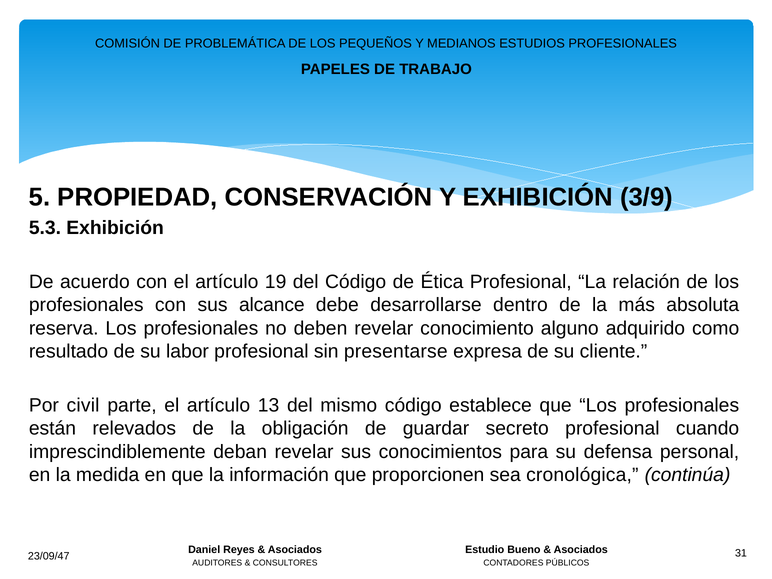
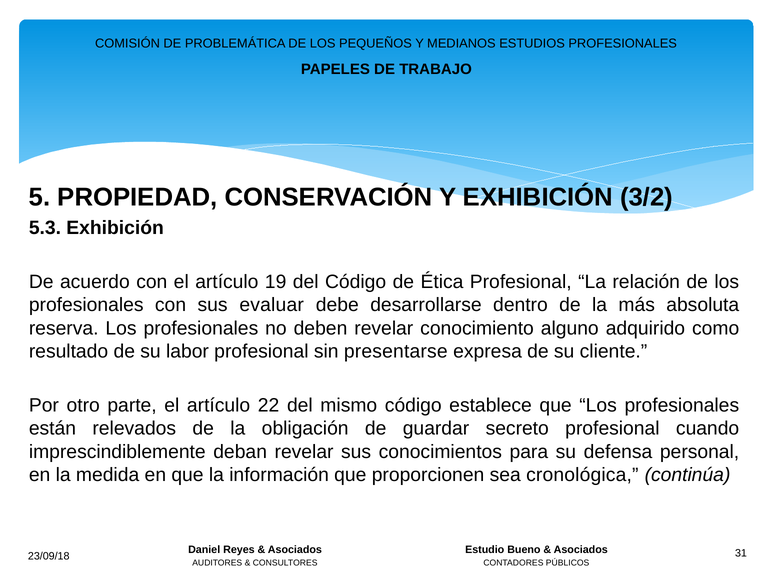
3/9: 3/9 -> 3/2 (647, 197)
alcance: alcance -> evaluar (272, 305)
civil: civil -> otro (83, 405)
13: 13 -> 22 (269, 405)
23/09/47: 23/09/47 -> 23/09/18 (49, 556)
